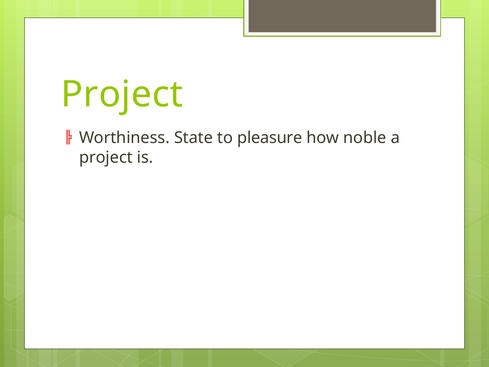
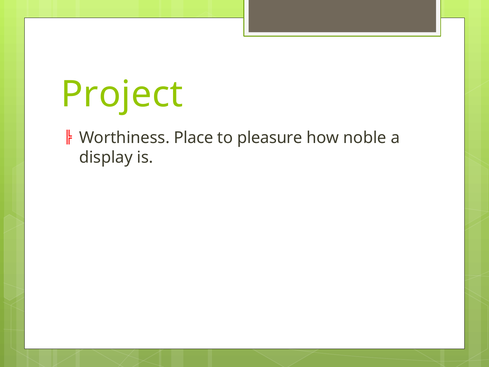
State: State -> Place (194, 138)
project: project -> display (106, 157)
